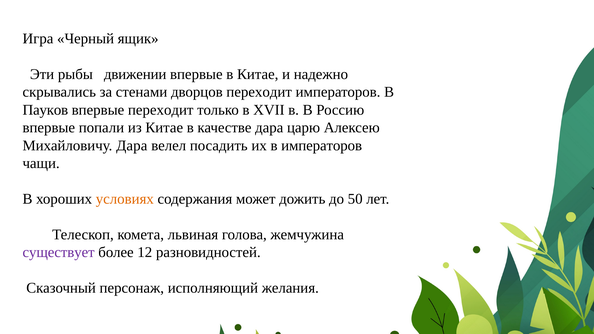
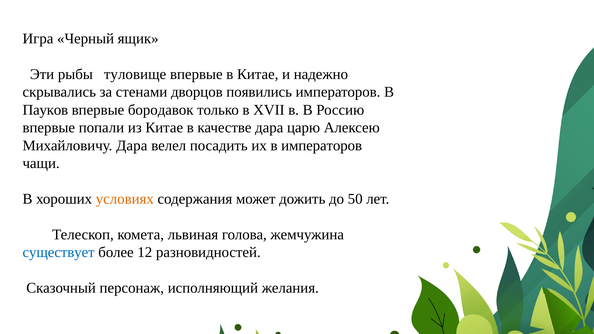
движении: движении -> туловище (135, 74)
дворцов переходит: переходит -> появились (259, 92)
впервые переходит: переходит -> бородавок (161, 110)
существует colour: purple -> blue (59, 252)
